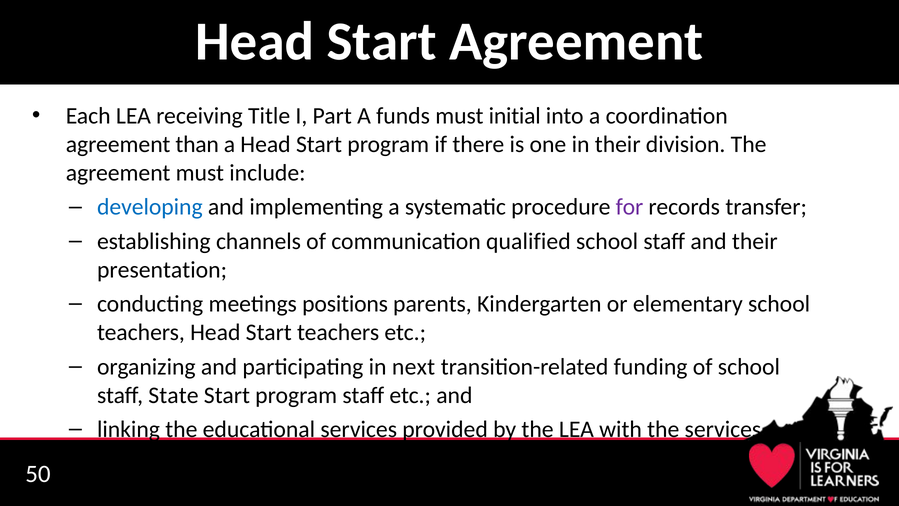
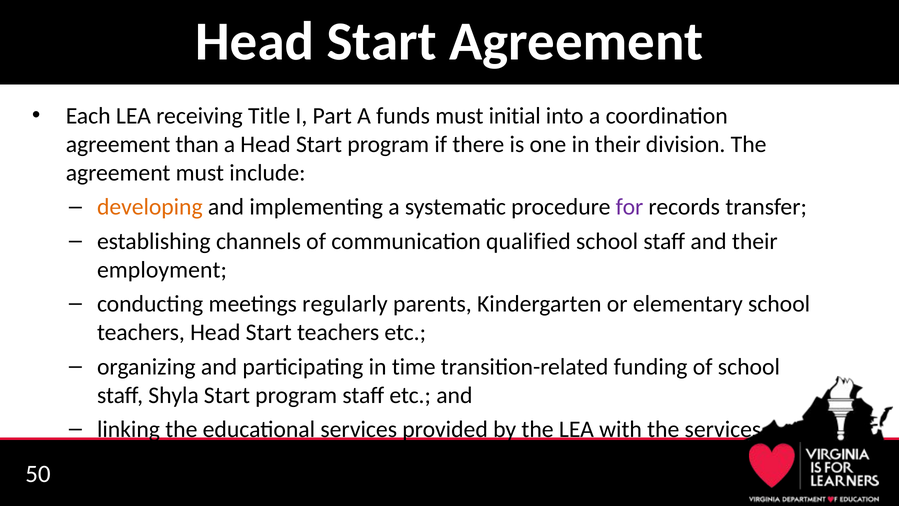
developing colour: blue -> orange (150, 207)
presentation: presentation -> employment (162, 270)
positions: positions -> regularly (345, 304)
next: next -> time (414, 366)
State: State -> Shyla (174, 395)
